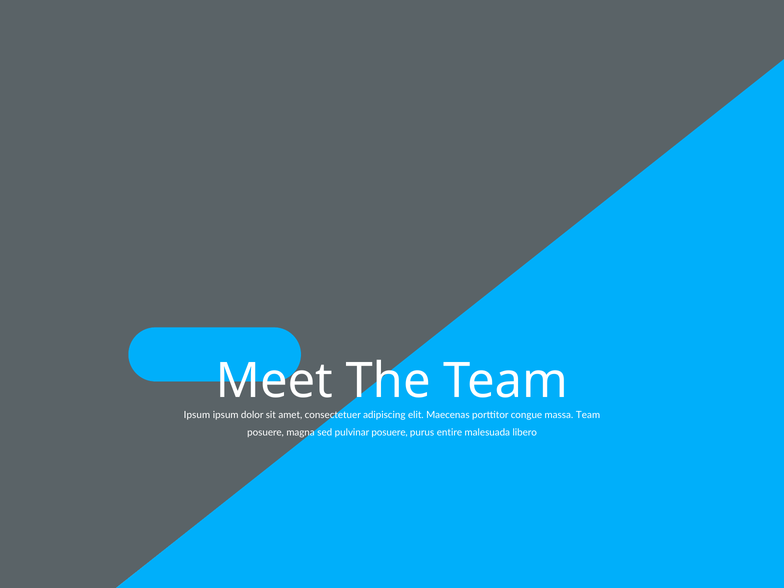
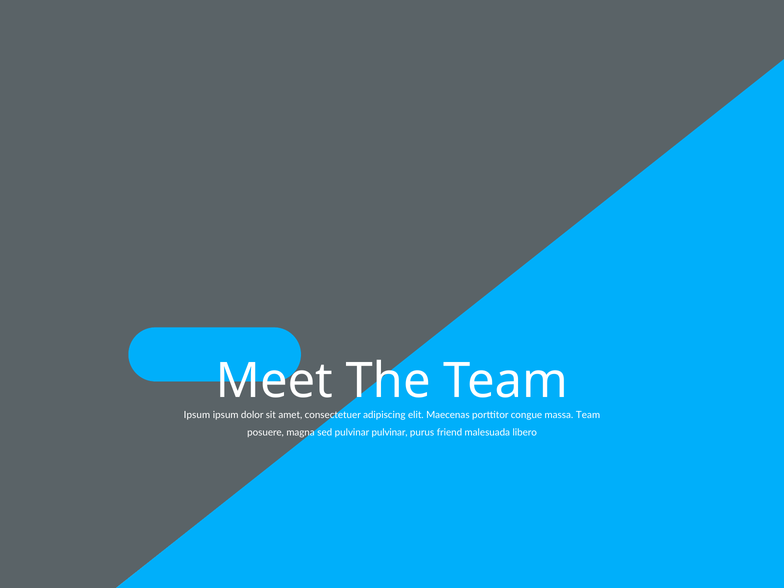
pulvinar posuere: posuere -> pulvinar (390, 433)
entire: entire -> friend (449, 433)
